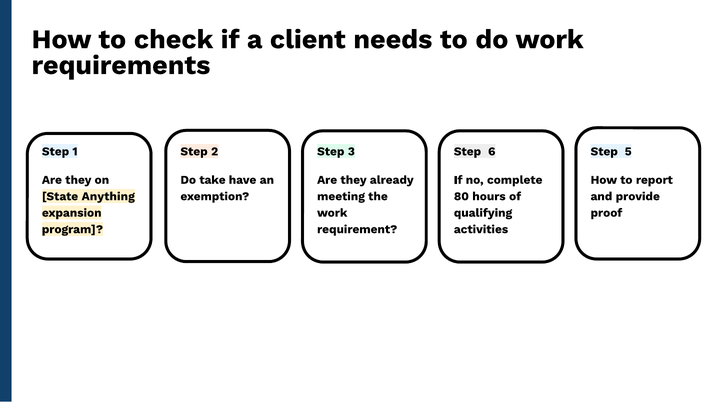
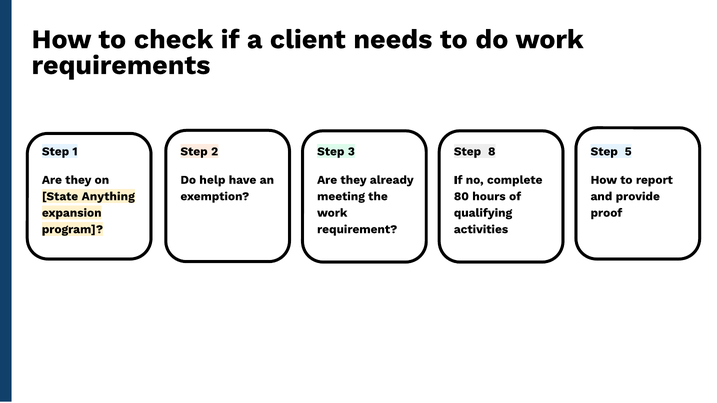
6: 6 -> 8 (492, 152)
take: take -> help (212, 180)
